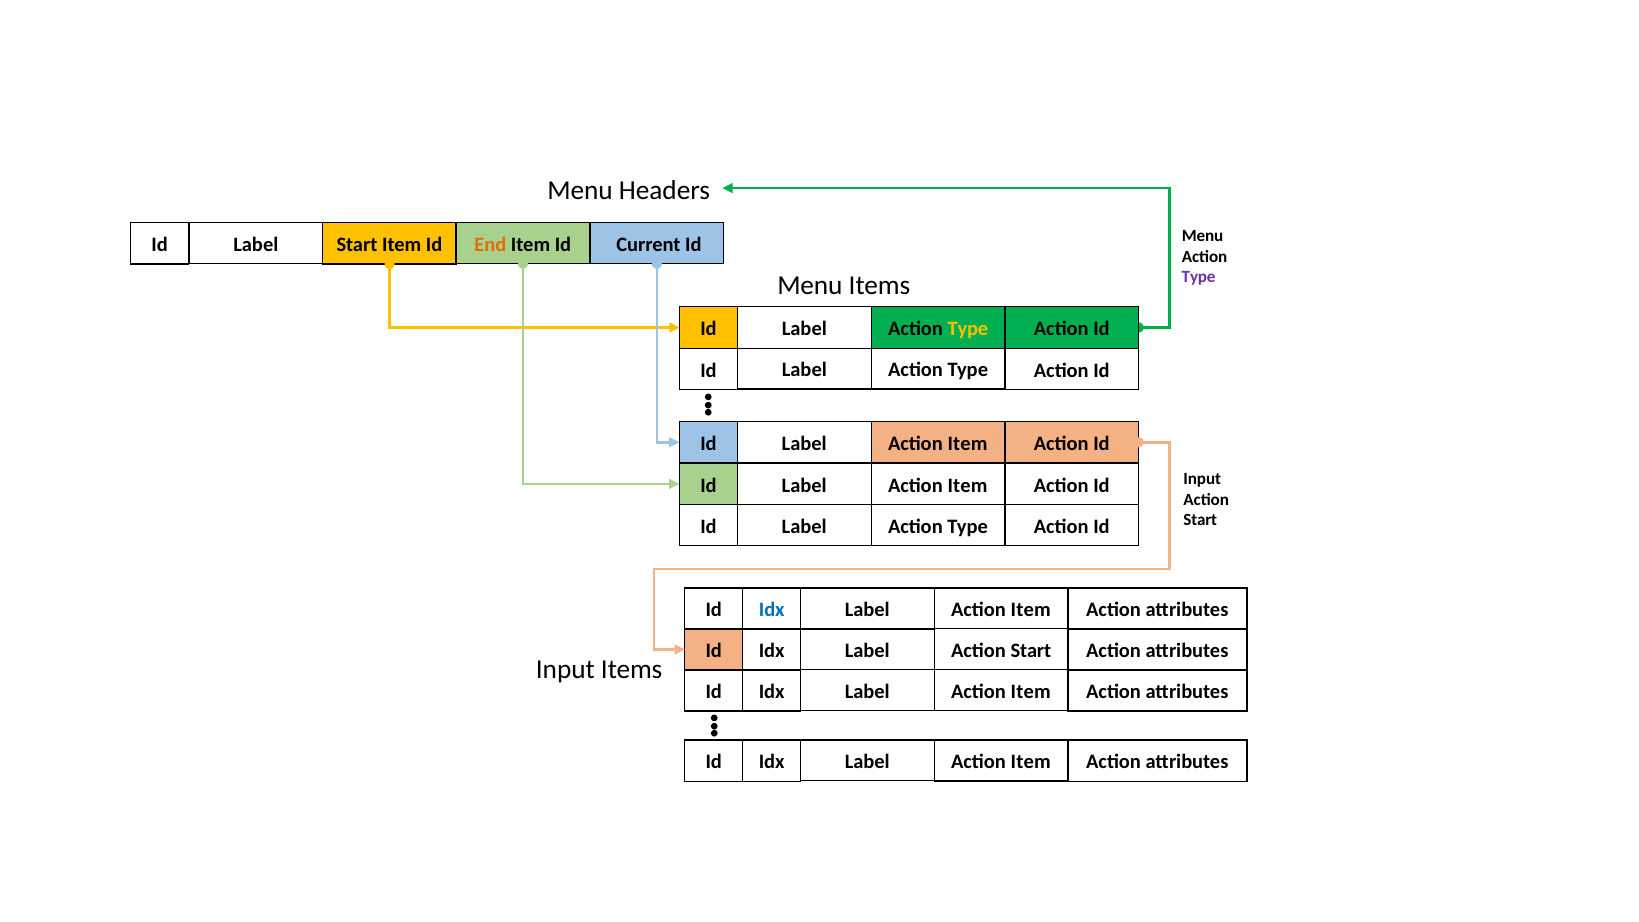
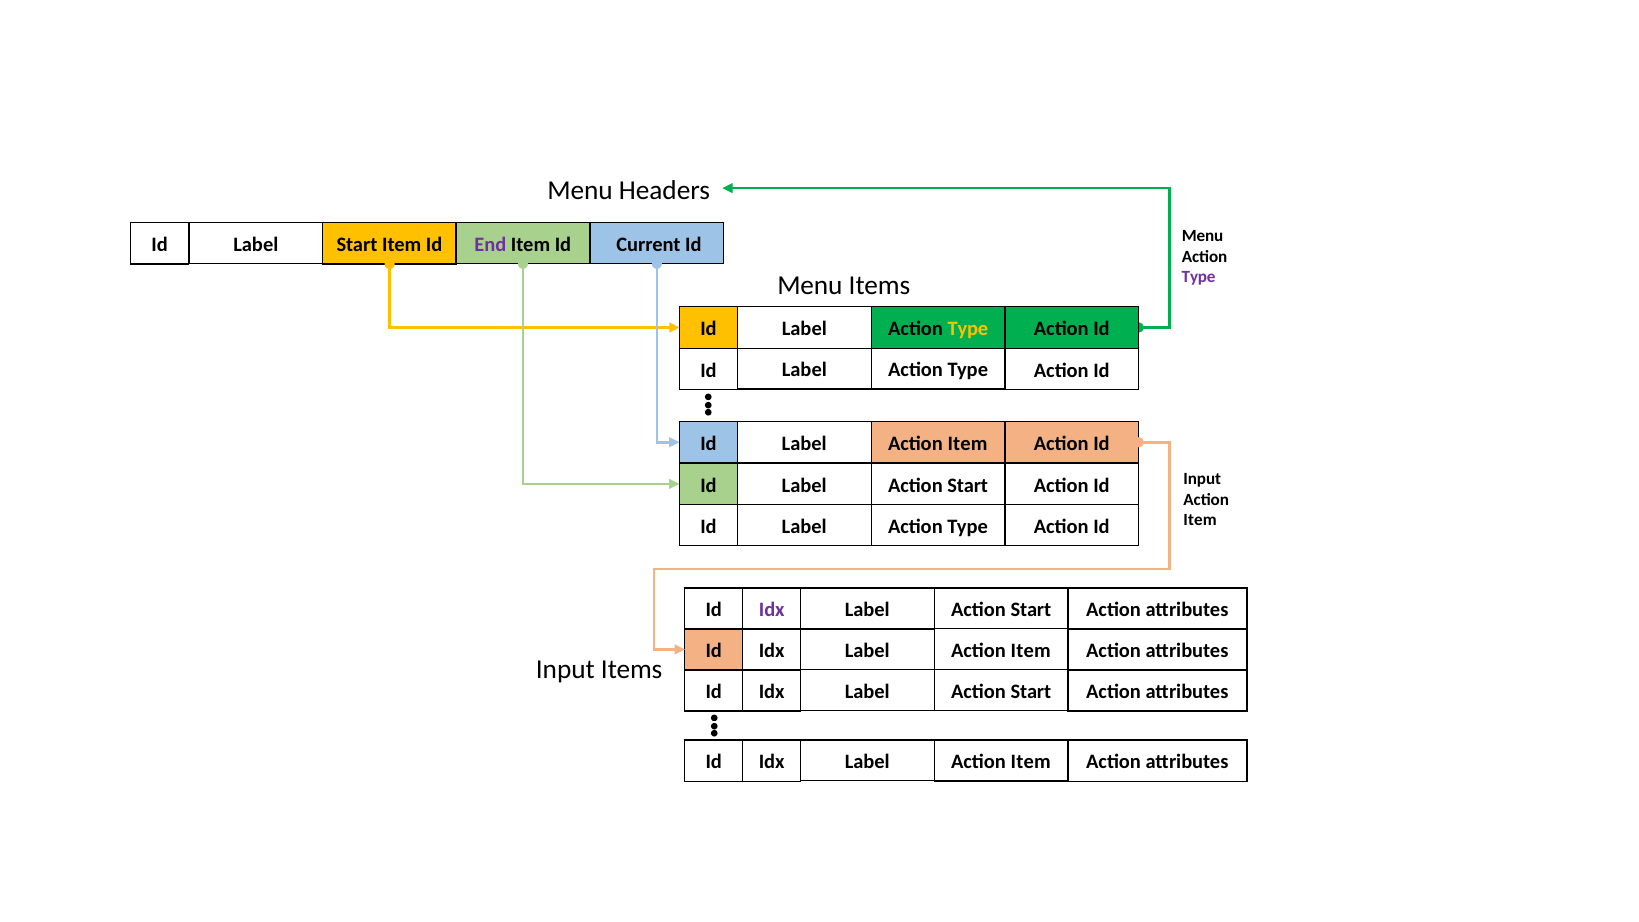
End colour: orange -> purple (490, 244)
Item: Item -> Start (968, 485)
Start: Start -> Item (1200, 520)
Idx colour: blue -> purple (772, 610)
Item: Item -> Start (1031, 610)
Start: Start -> Item (1031, 651)
Item: Item -> Start (1031, 692)
